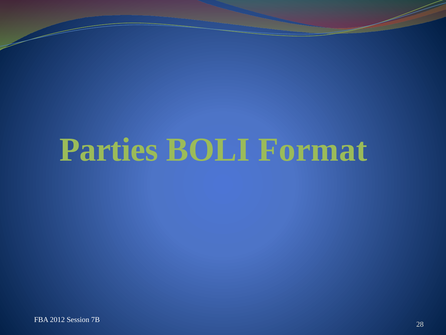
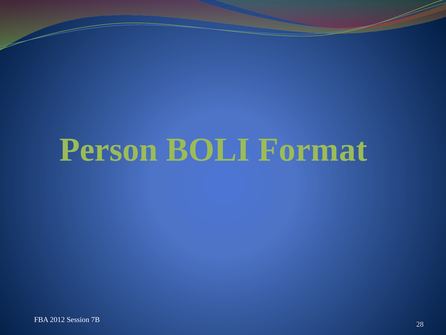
Parties: Parties -> Person (109, 150)
